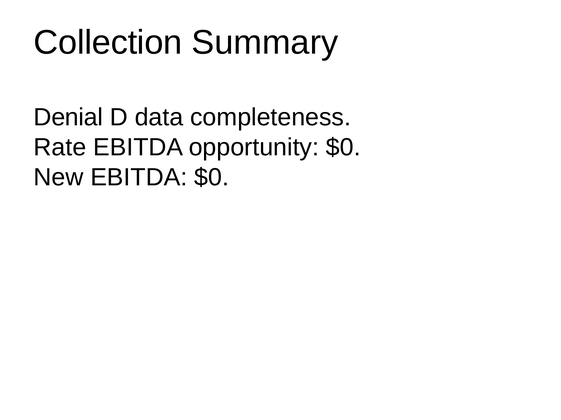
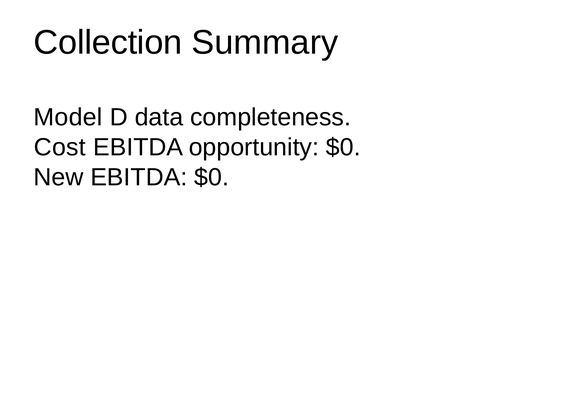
Denial: Denial -> Model (68, 118)
Rate: Rate -> Cost (60, 148)
